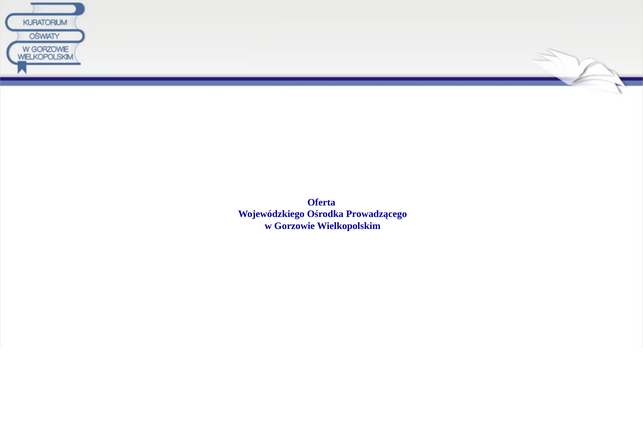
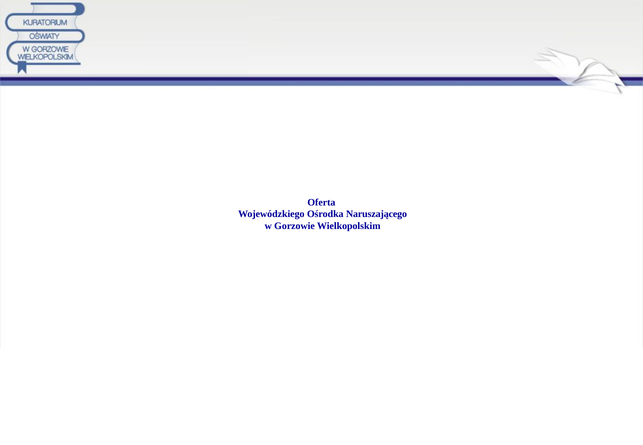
Prowadzącego: Prowadzącego -> Naruszającego (377, 214)
